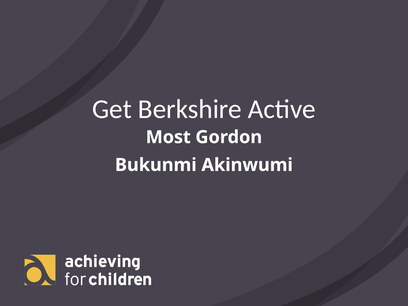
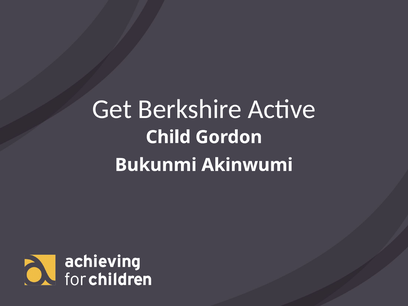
Most: Most -> Child (168, 137)
